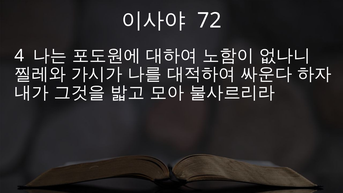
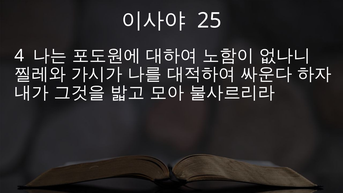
72: 72 -> 25 (209, 21)
